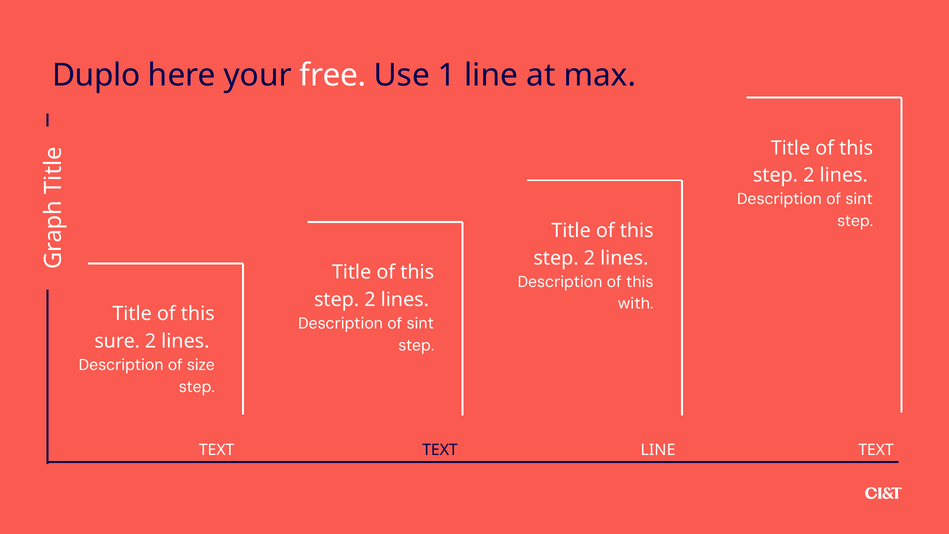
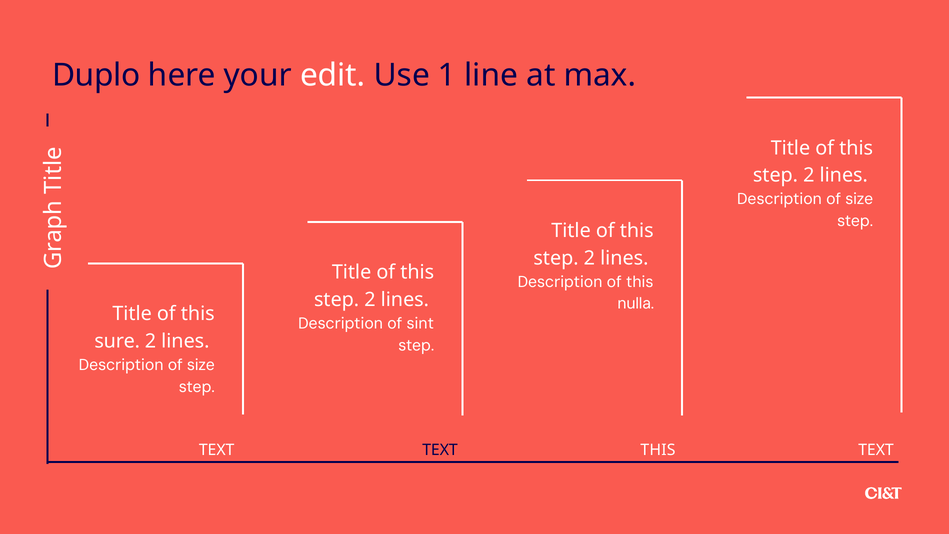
free: free -> edit (333, 75)
sint: sint -> size (859, 199)
with: with -> nulla (636, 304)
TEXT LINE: LINE -> THIS (658, 450)
